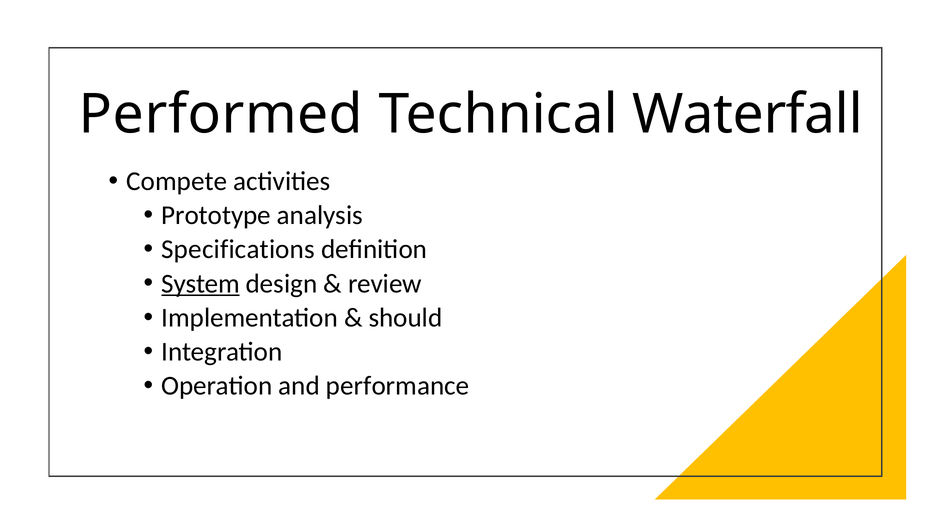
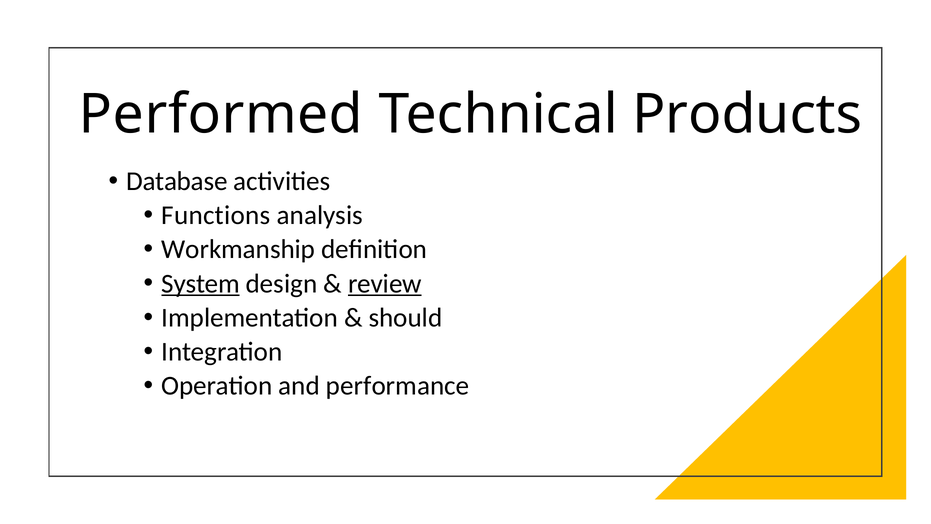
Waterfall: Waterfall -> Products (747, 114)
Compete: Compete -> Database (177, 181)
Prototype: Prototype -> Functions (216, 215)
Specifications: Specifications -> Workmanship (238, 249)
review underline: none -> present (385, 283)
